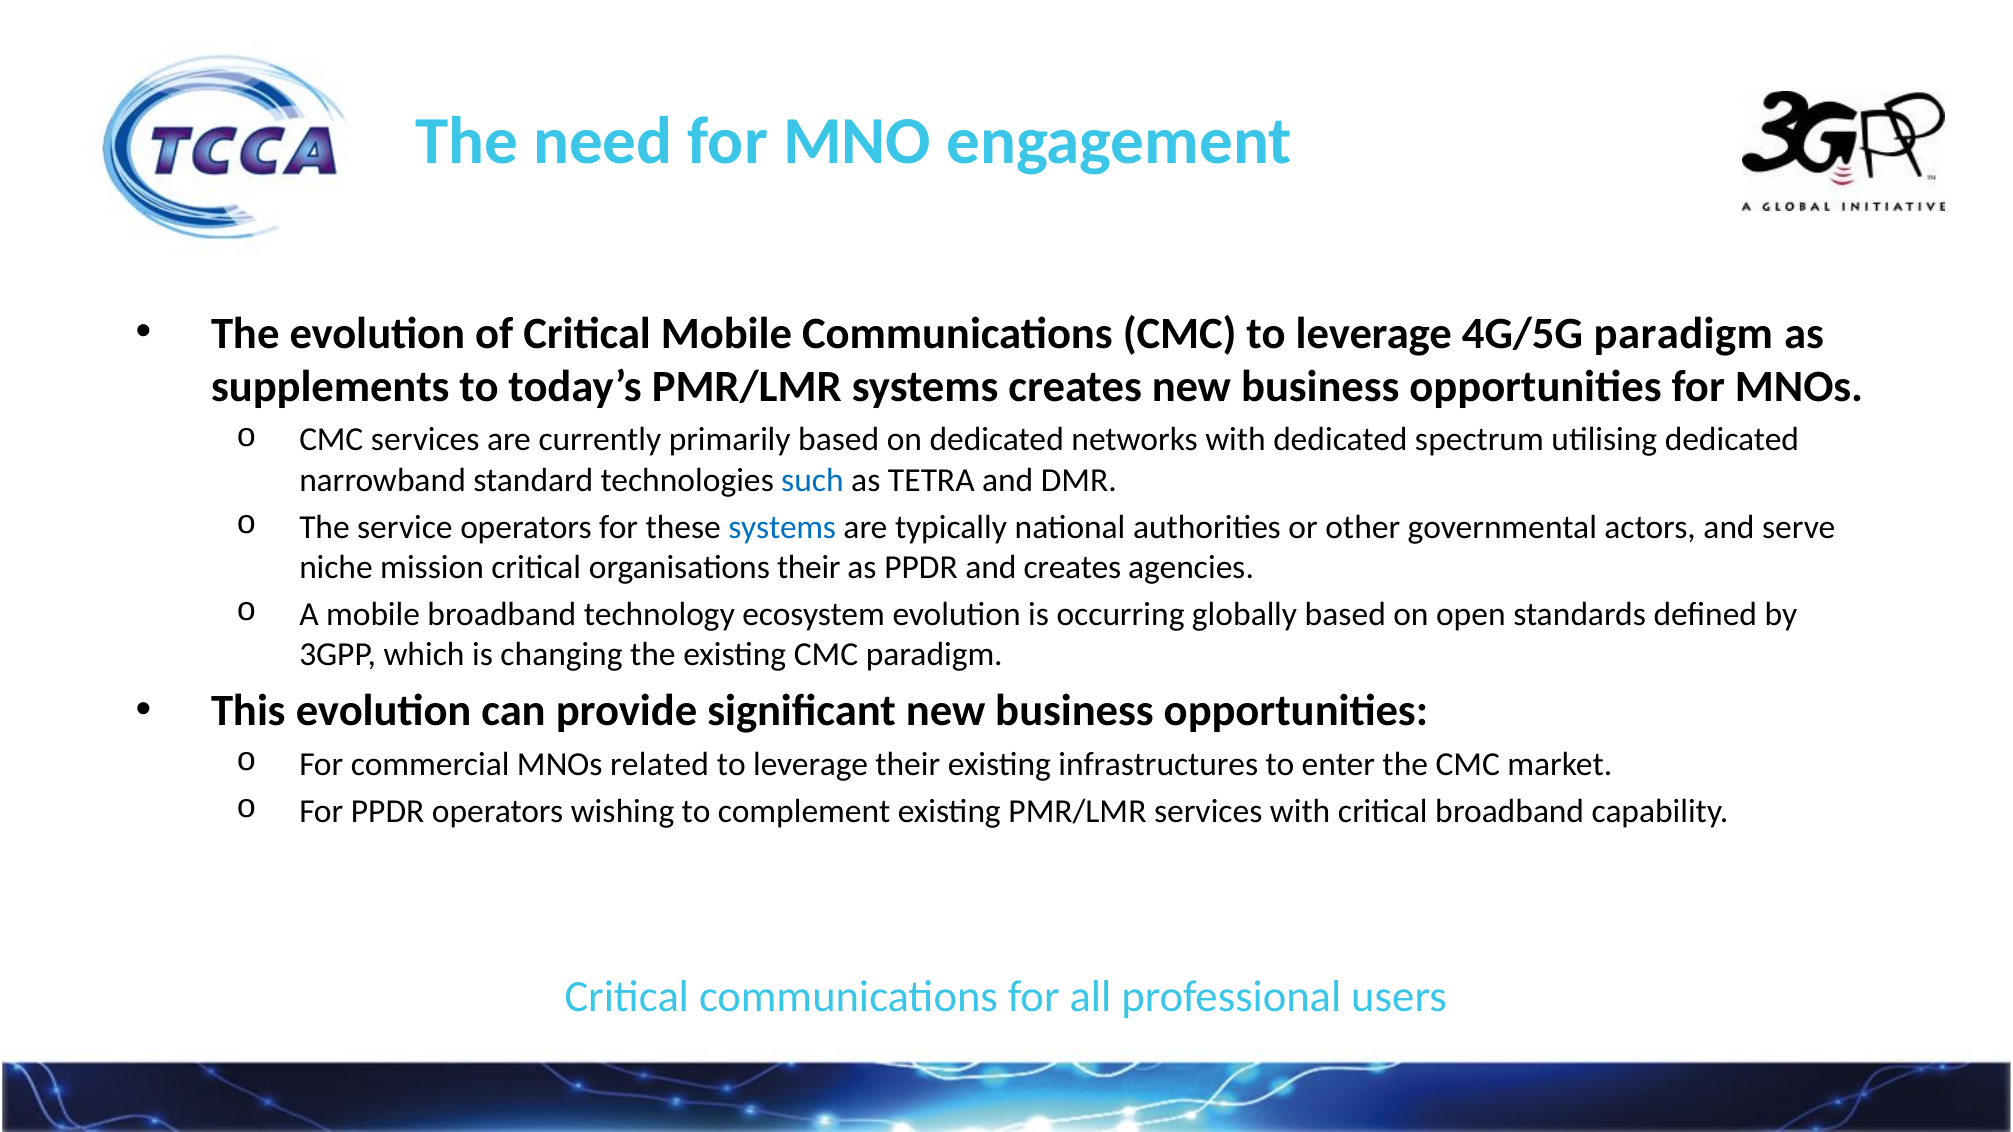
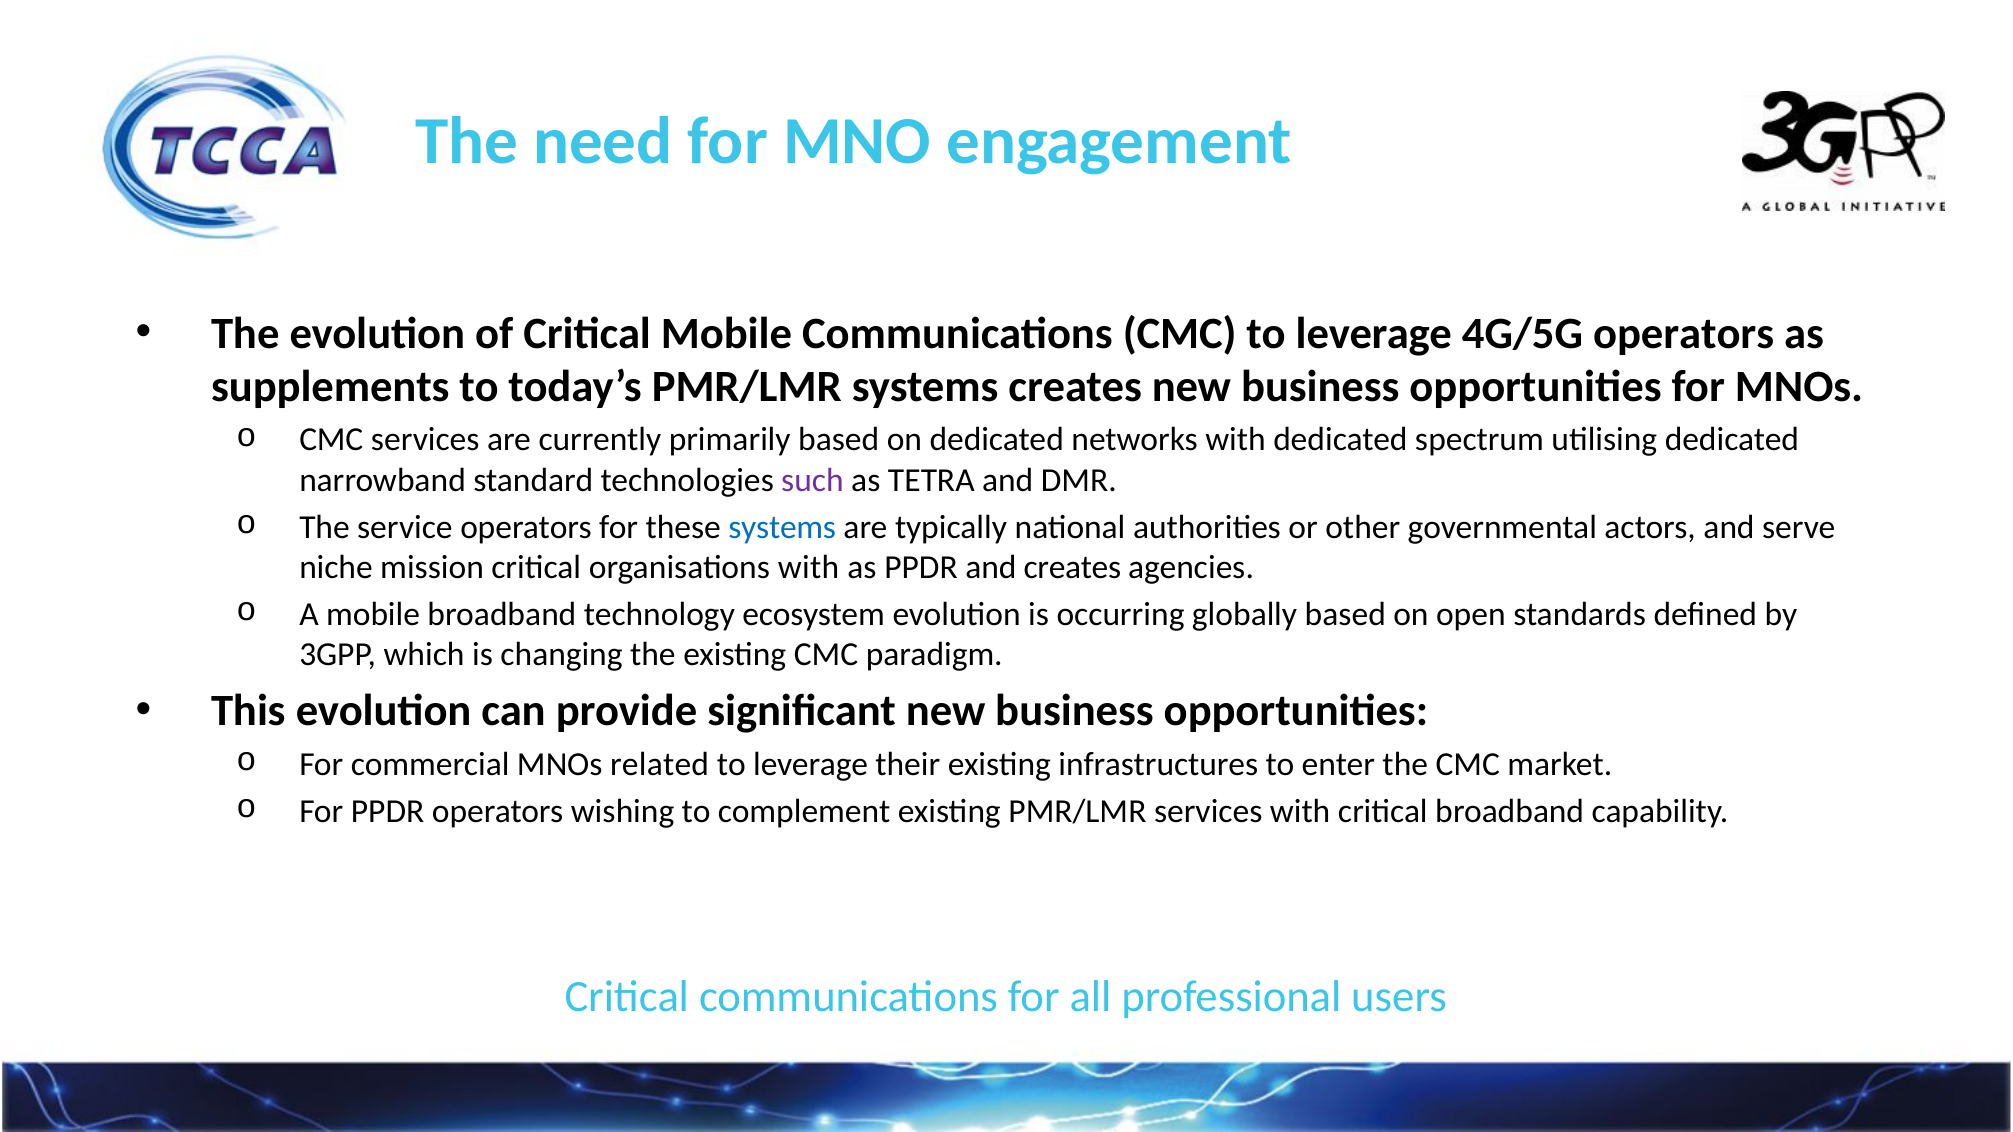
4G/5G paradigm: paradigm -> operators (1684, 333)
such colour: blue -> purple (812, 480)
organisations their: their -> with (808, 567)
